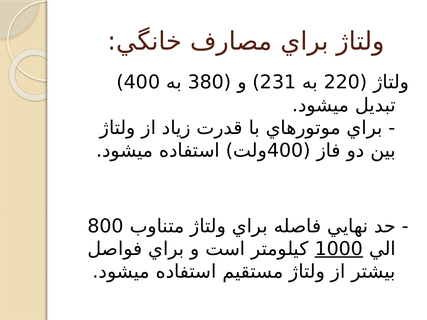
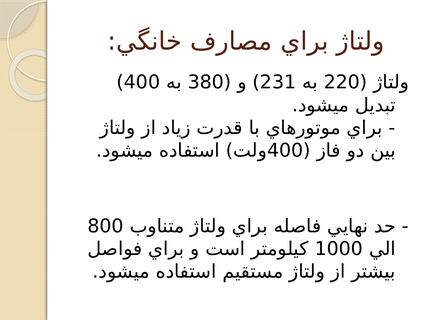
1000 underline: present -> none (339, 249)
